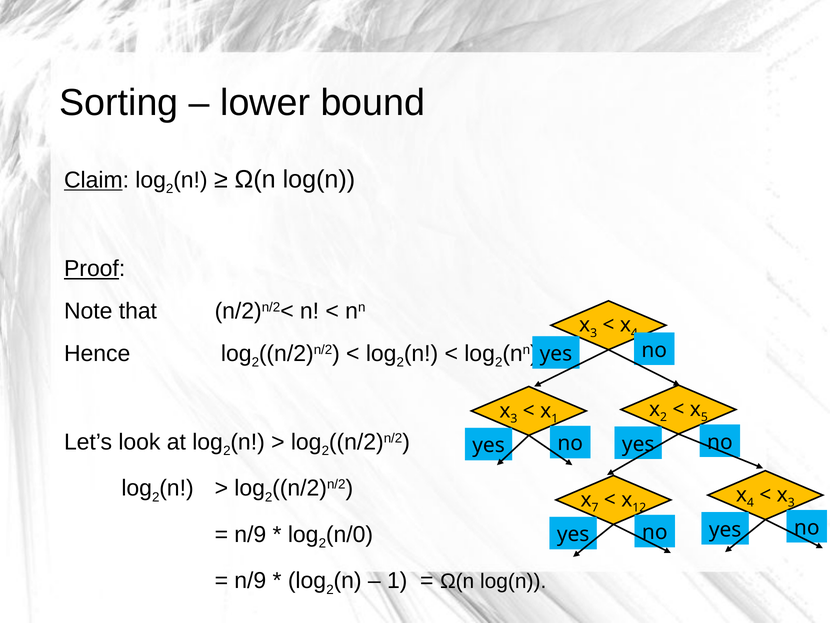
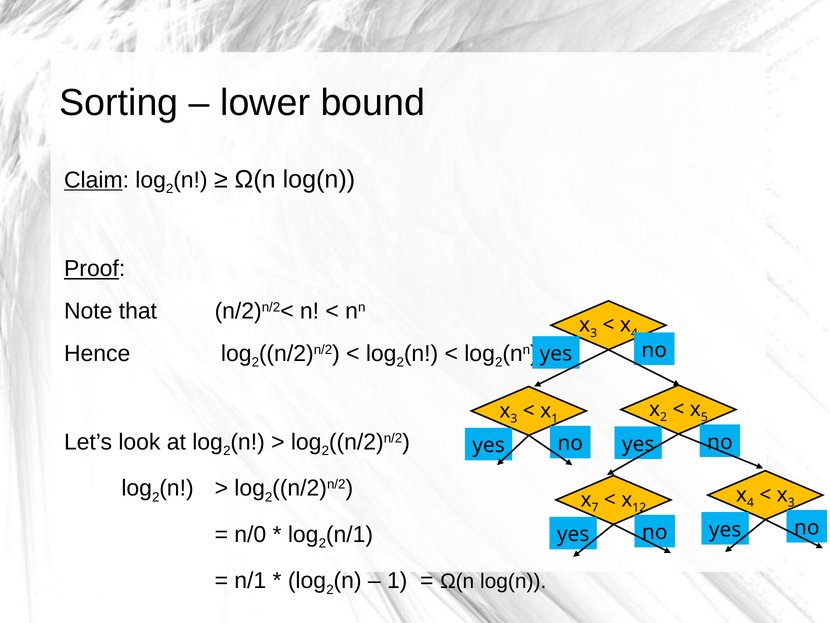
n/9: n/9 -> n/0 (250, 534)
n/0: n/0 -> n/1 (350, 534)
n/9: n/9 -> n/1 (250, 580)
